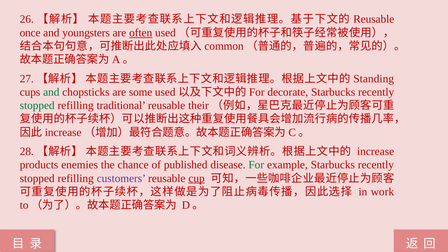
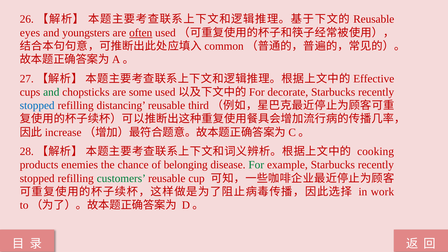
once: once -> eyes (30, 33)
Standing: Standing -> Effective (374, 79)
stopped colour: green -> blue (37, 106)
traditional: traditional -> distancing (121, 106)
their: their -> third (199, 106)
increase: increase -> cooking (376, 151)
published: published -> belonging (186, 165)
customers colour: purple -> green (121, 178)
cup underline: present -> none (197, 178)
